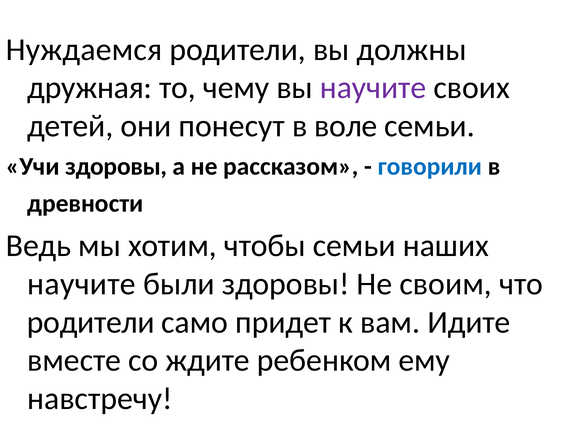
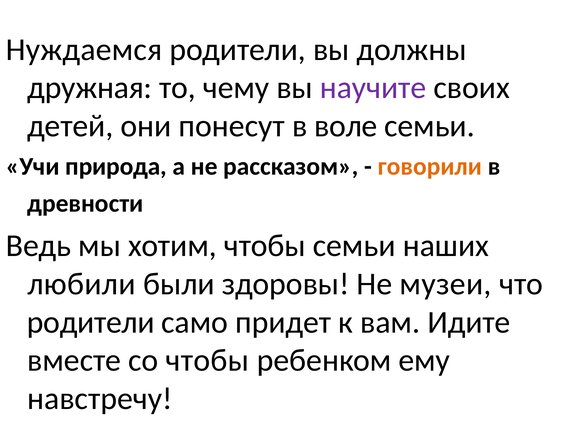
Учи здоровы: здоровы -> природа (116, 166)
говорили colour: blue -> orange (430, 166)
научите: научите -> любили (82, 284)
своим: своим -> музеи (446, 284)
со ждите: ждите -> чтобы (207, 360)
